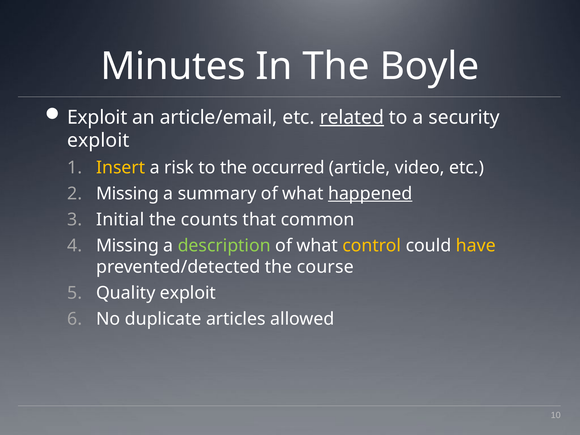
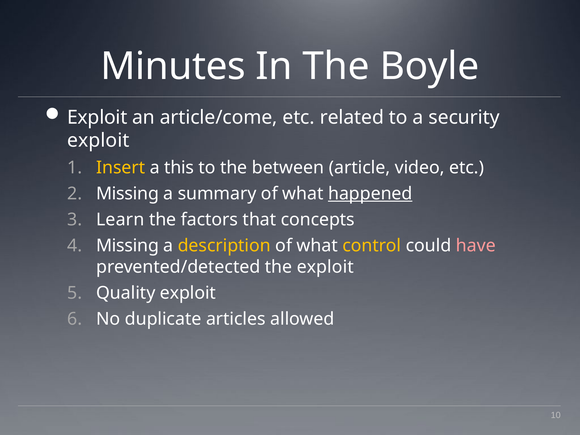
article/email: article/email -> article/come (219, 117)
related underline: present -> none (352, 117)
risk: risk -> this (179, 167)
occurred: occurred -> between (288, 167)
Initial: Initial -> Learn (120, 220)
counts: counts -> factors (210, 220)
common: common -> concepts (318, 220)
description colour: light green -> yellow (224, 246)
have colour: yellow -> pink (476, 246)
the course: course -> exploit (325, 267)
